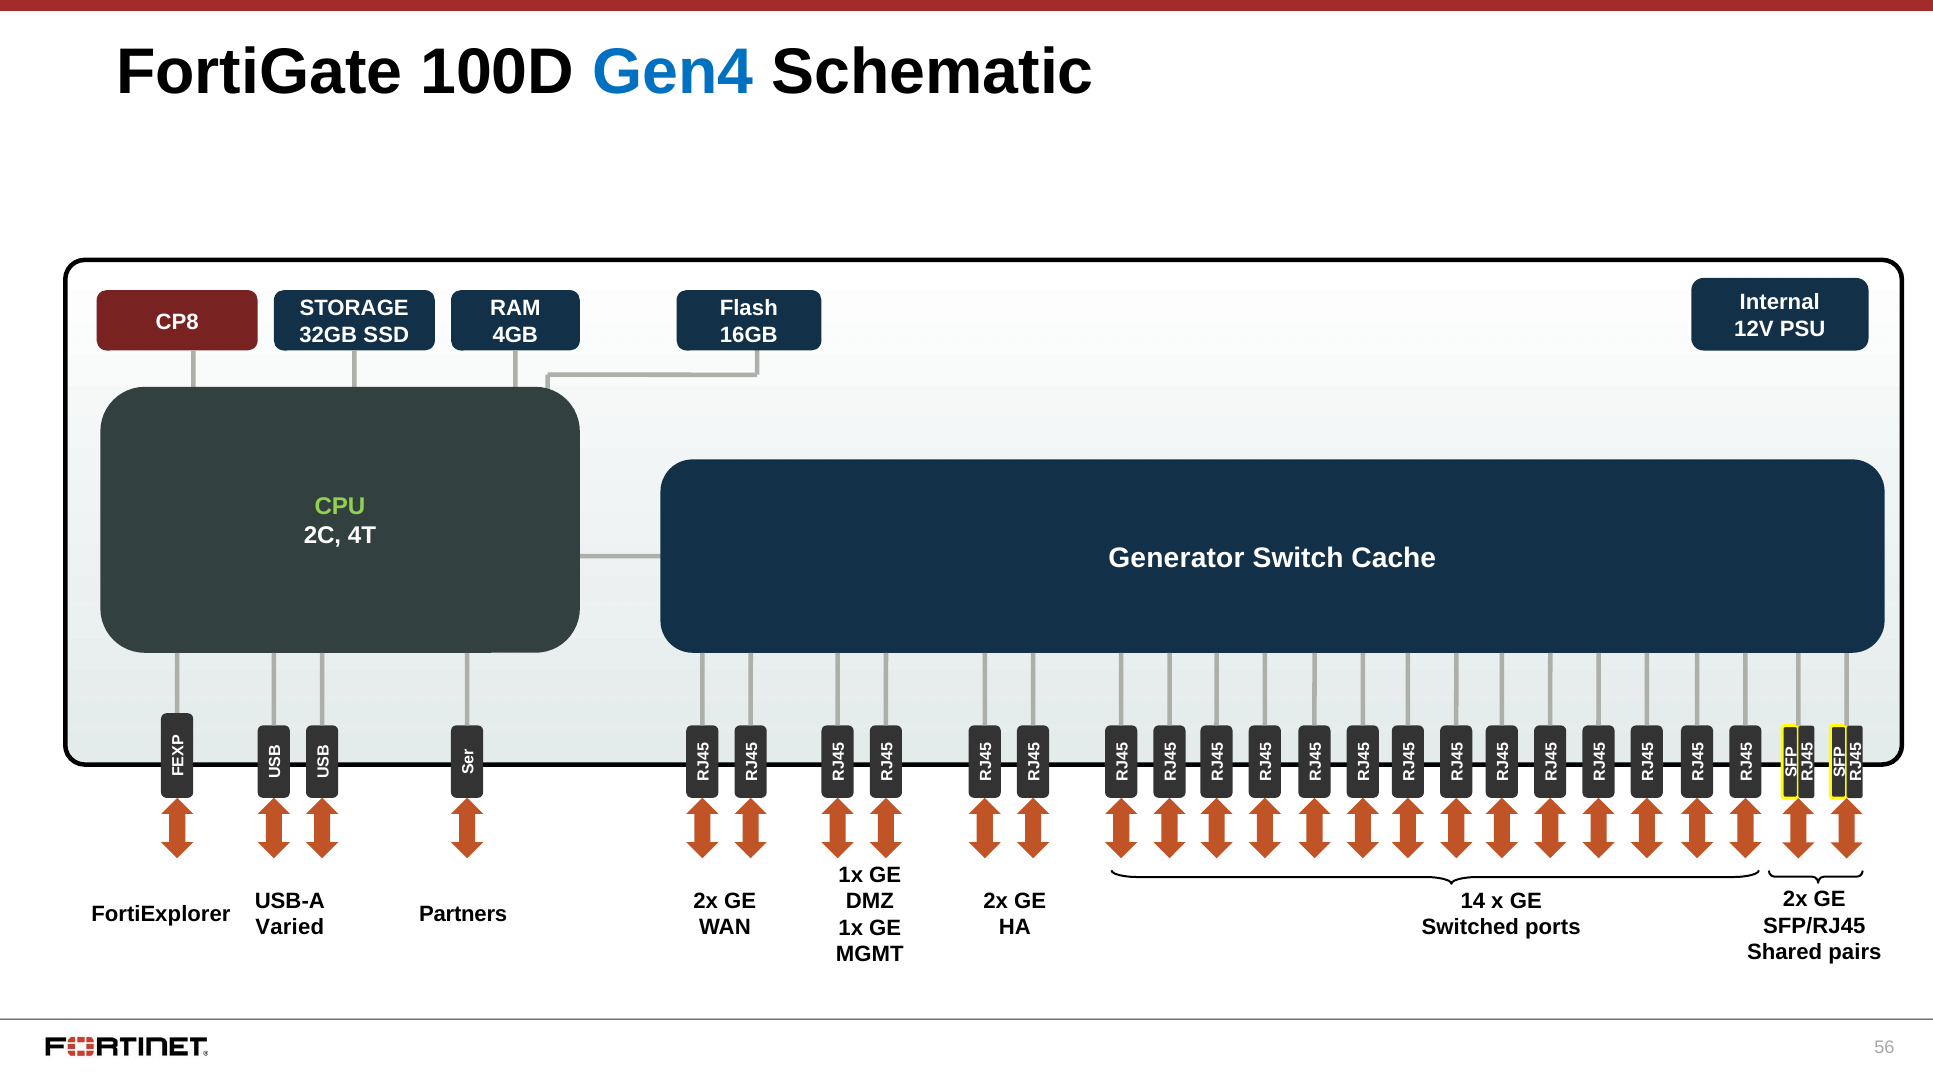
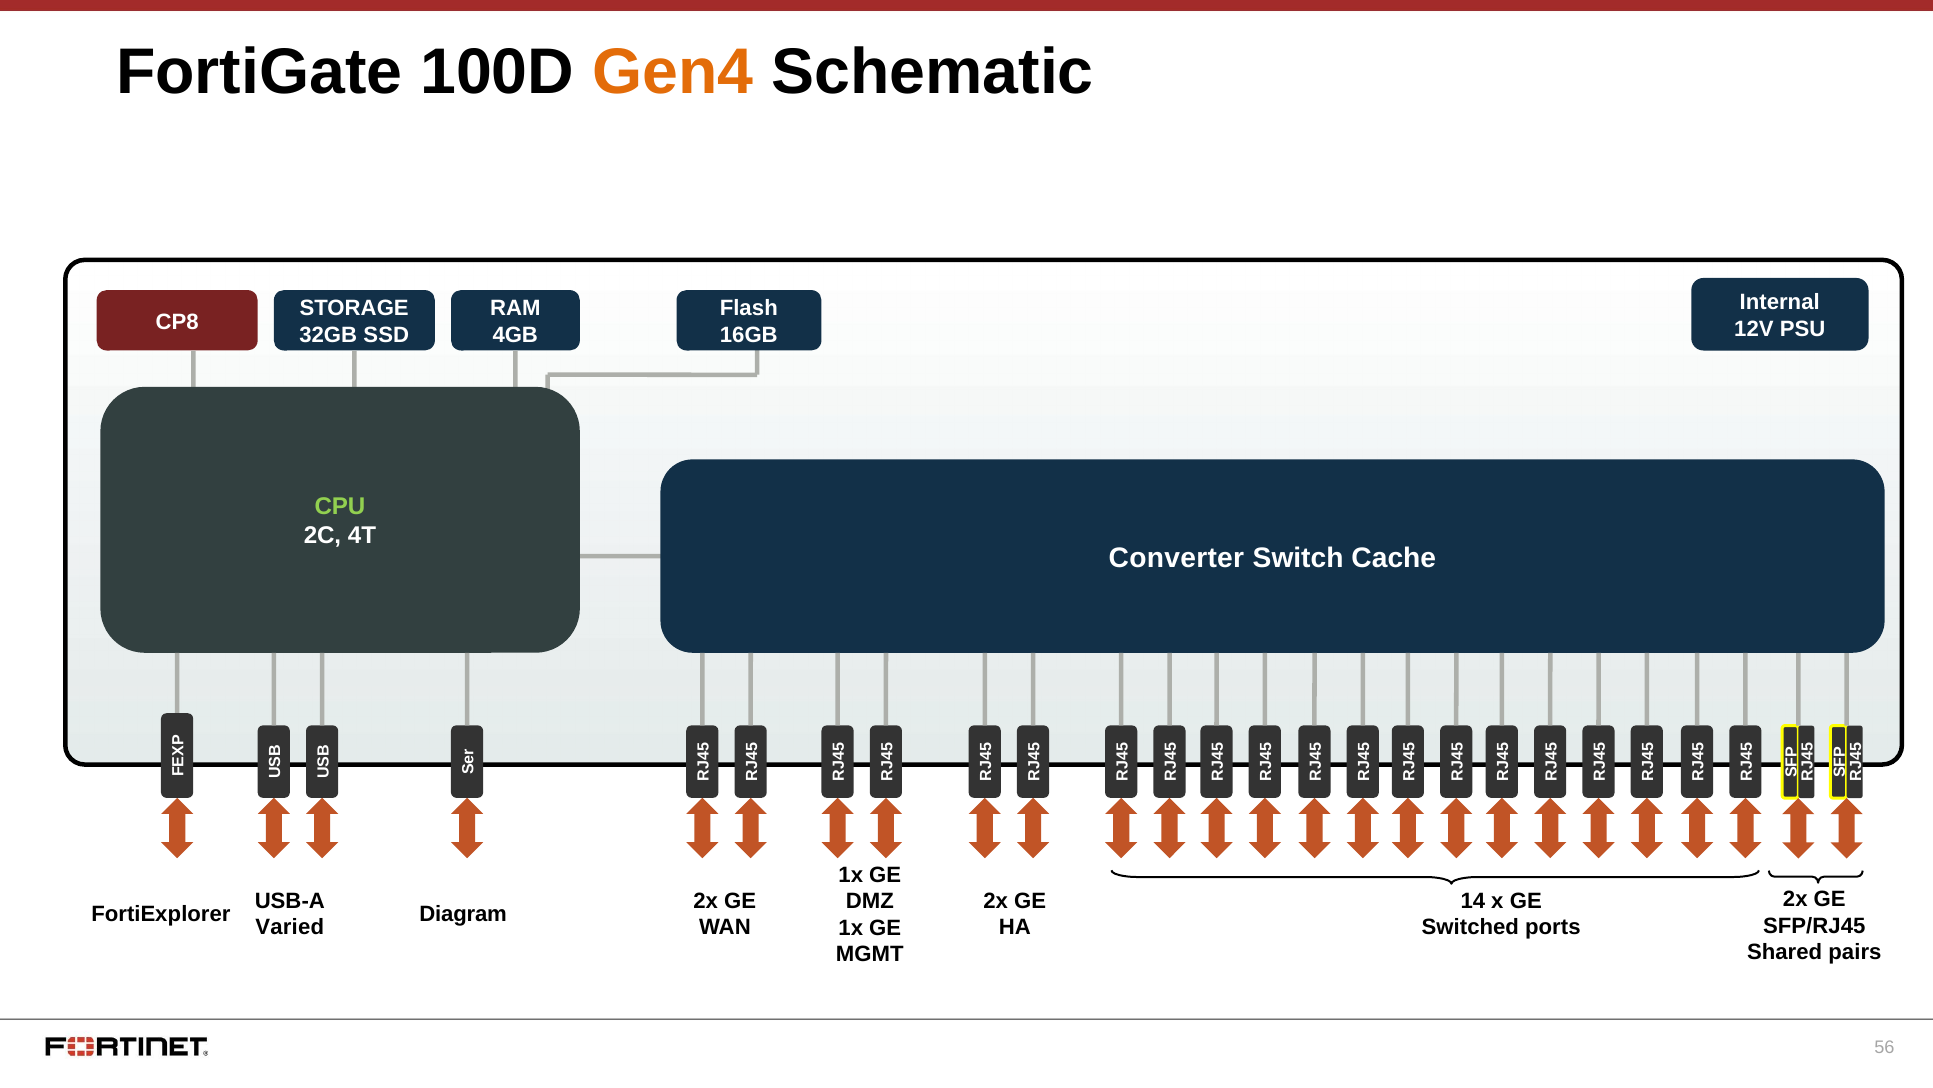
Gen4 colour: blue -> orange (673, 72)
Generator: Generator -> Converter (1176, 558)
Partners: Partners -> Diagram (463, 913)
